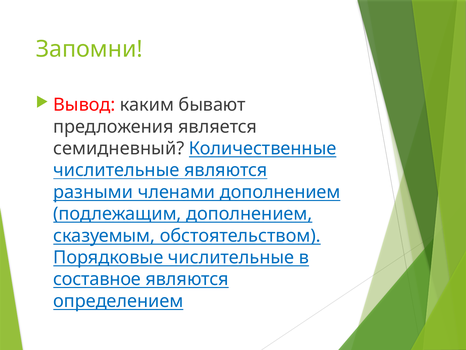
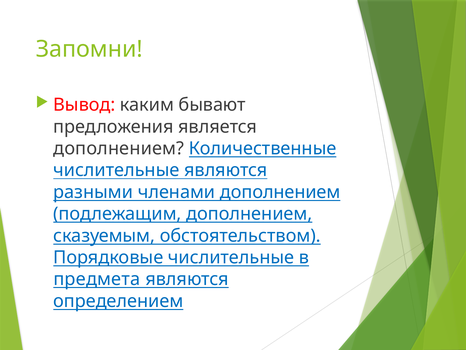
семидневный: семидневный -> дополнением (119, 148)
составное: составное -> предмета (97, 279)
